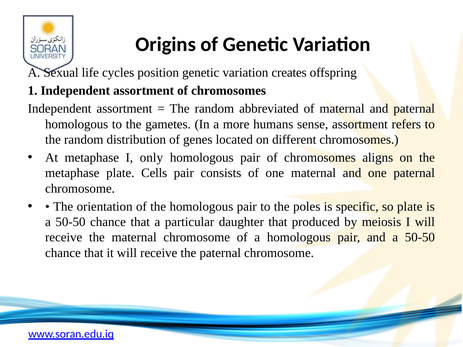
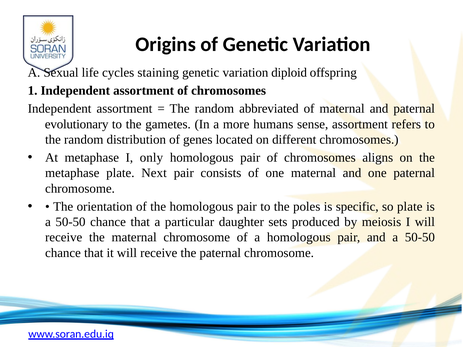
position: position -> staining (158, 73)
creates: creates -> diploid (289, 73)
homologous: homologous -> evolutionary (77, 124)
Cells: Cells -> Next (154, 173)
daughter that: that -> sets (278, 222)
